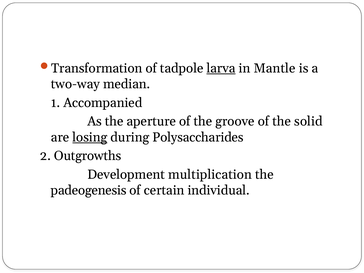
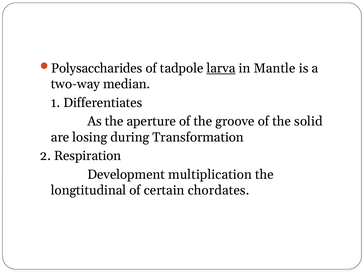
Transformation: Transformation -> Polysaccharides (97, 68)
Accompanied: Accompanied -> Differentiates (103, 103)
losing underline: present -> none (90, 137)
Polysaccharides: Polysaccharides -> Transformation (198, 137)
Outgrowths: Outgrowths -> Respiration (88, 156)
padeogenesis: padeogenesis -> longtitudinal (89, 190)
individual: individual -> chordates (219, 190)
